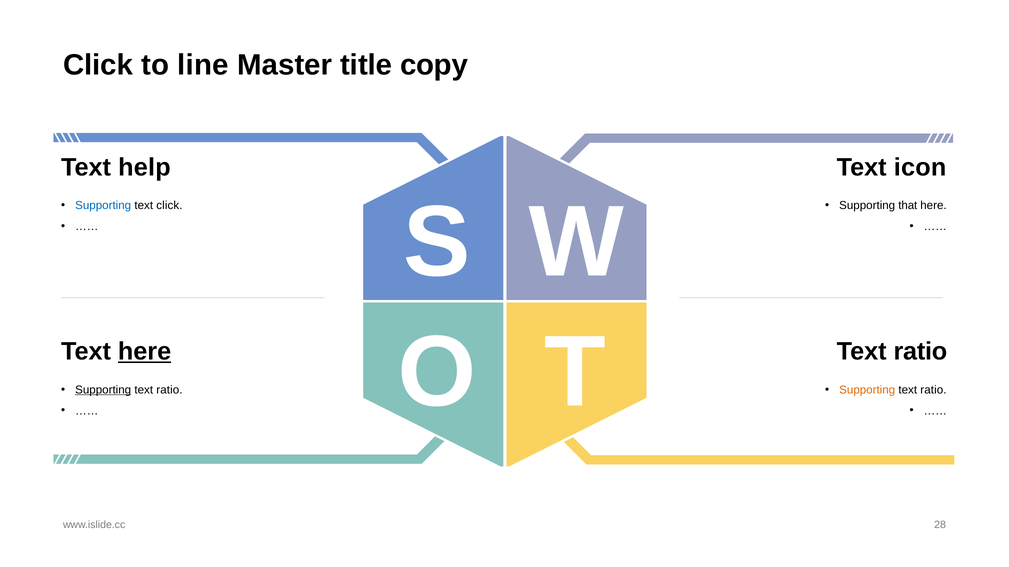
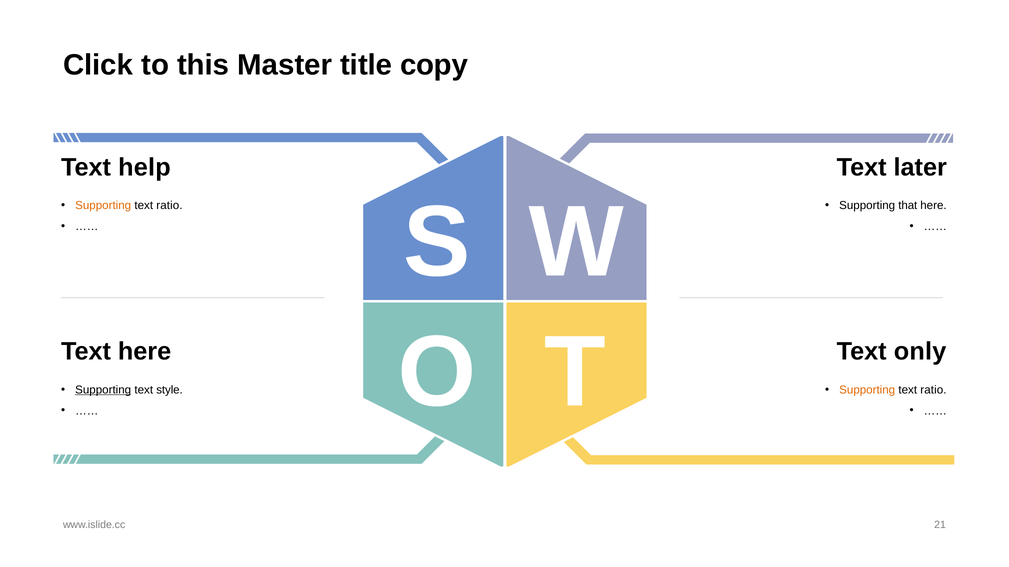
line: line -> this (203, 65)
icon: icon -> later (920, 167)
Supporting colour: blue -> orange (103, 206)
click: click -> ratio (169, 206)
here underline: present -> none (145, 352)
ratio: ratio -> only (920, 352)
ratio: ratio -> style (170, 390)
28: 28 -> 21 (940, 525)
